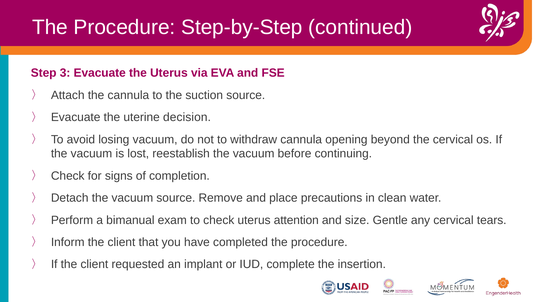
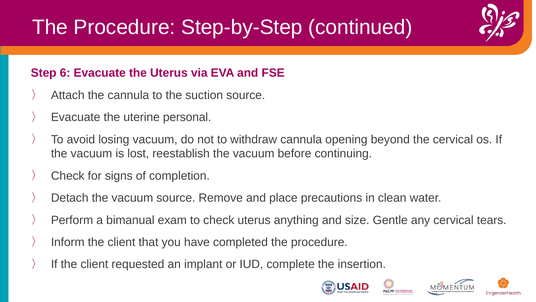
3: 3 -> 6 (65, 73)
decision: decision -> personal (187, 117)
attention: attention -> anything (296, 220)
